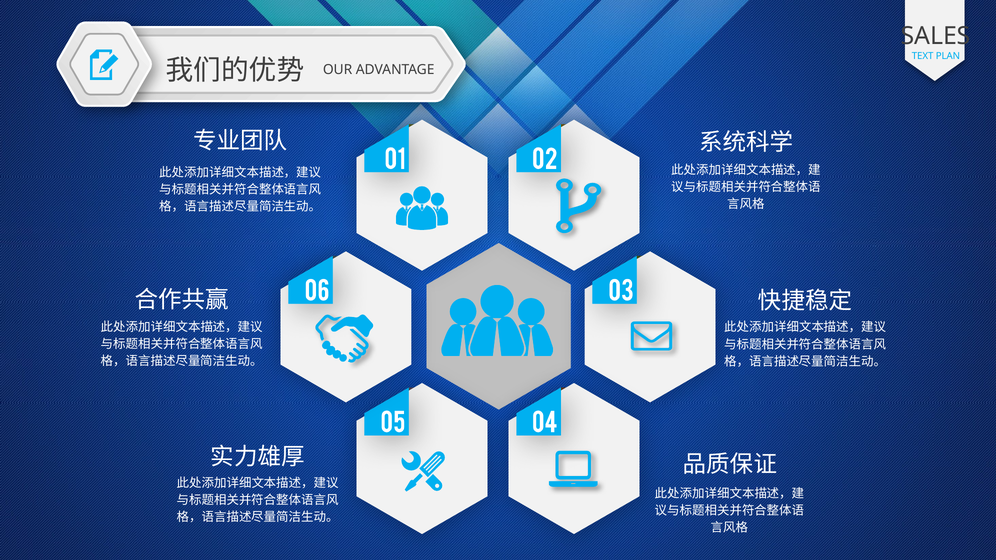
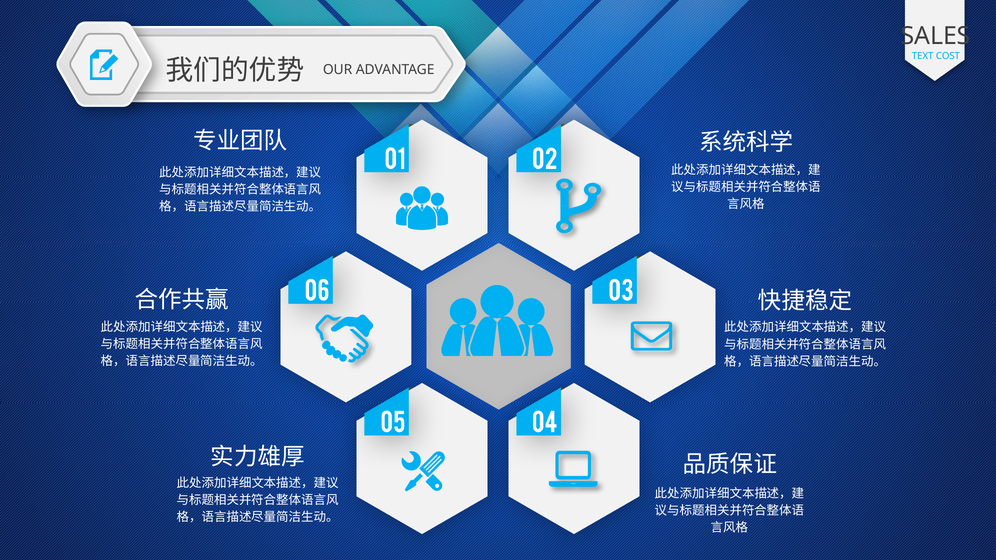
PLAN: PLAN -> COST (948, 56)
